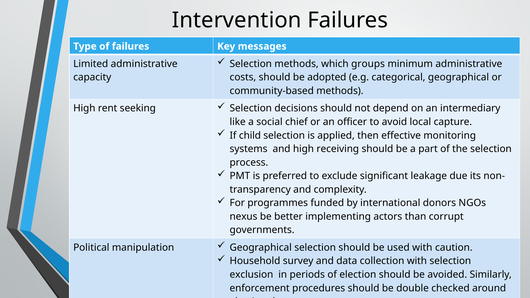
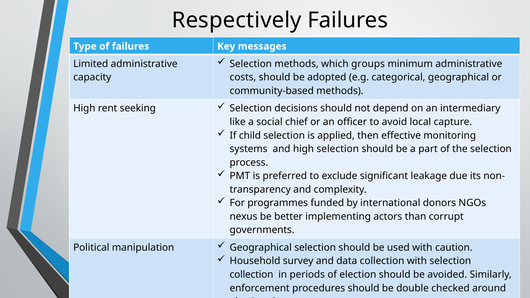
Intervention: Intervention -> Respectively (237, 20)
high receiving: receiving -> selection (338, 149)
exclusion: exclusion -> collection (251, 275)
